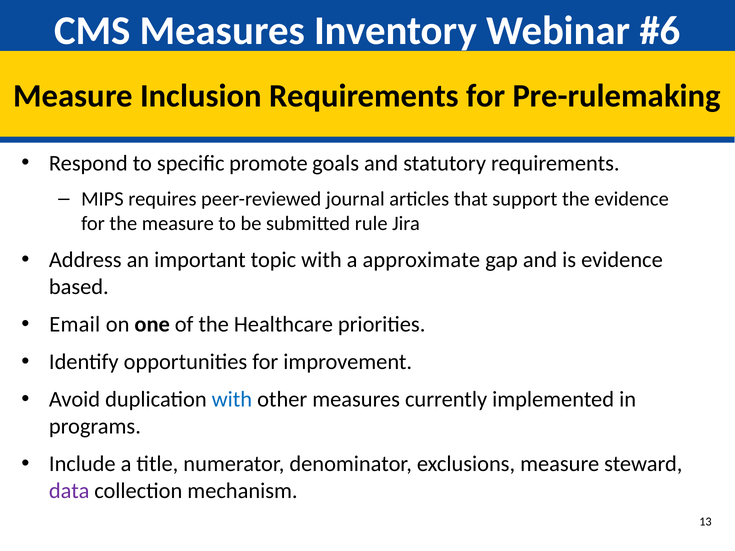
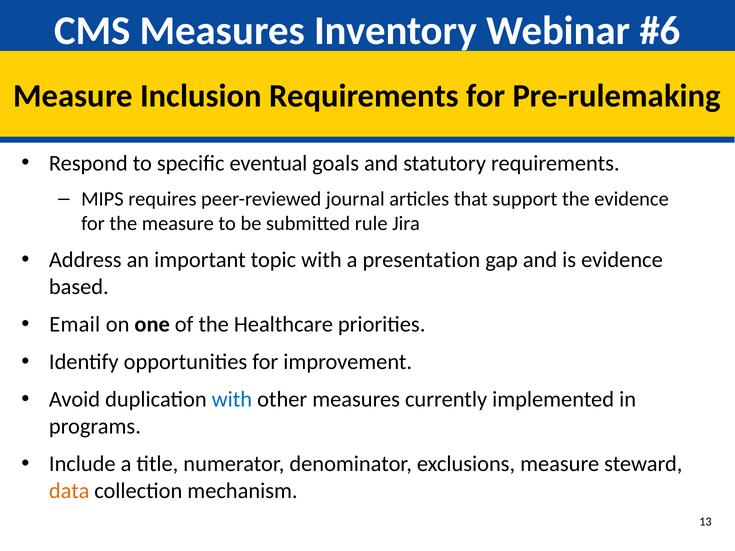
promote: promote -> eventual (268, 163)
approximate: approximate -> presentation (421, 260)
data colour: purple -> orange (69, 491)
